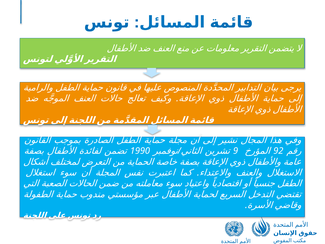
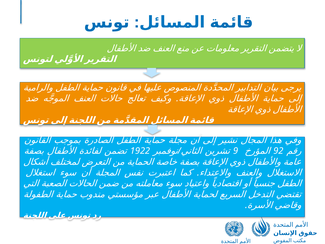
1990: 1990 -> 1922 (140, 151)
